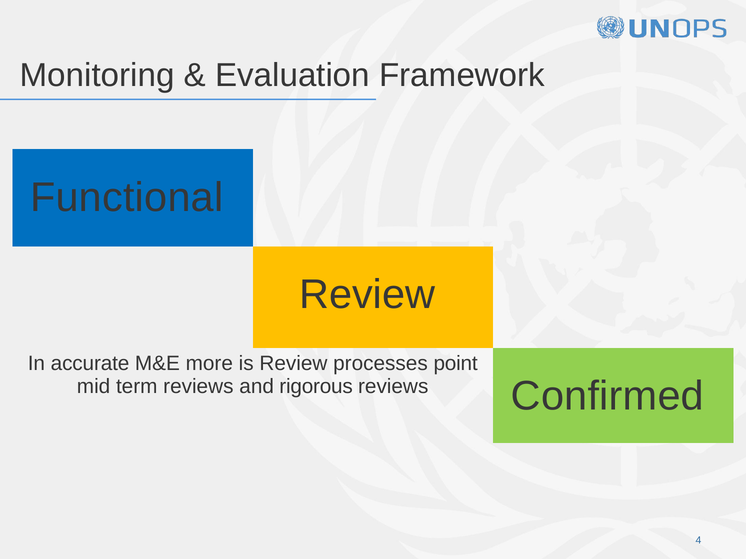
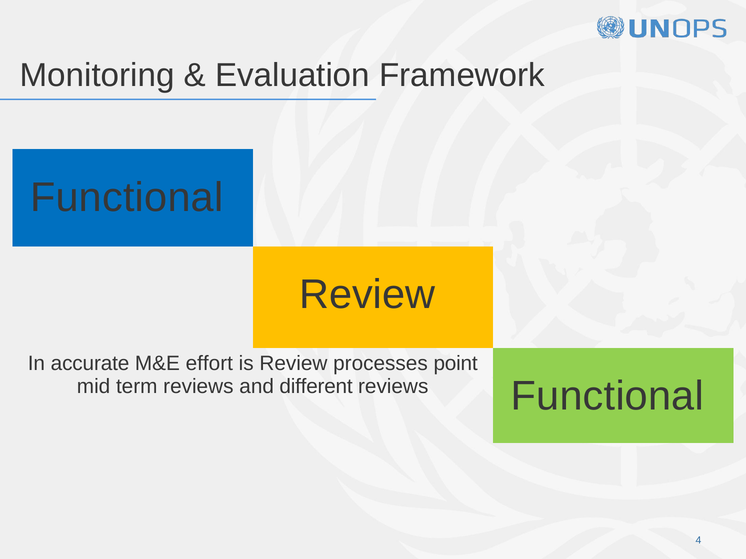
more: more -> effort (209, 364)
rigorous: rigorous -> different (316, 387)
reviews Confirmed: Confirmed -> Functional (607, 396)
